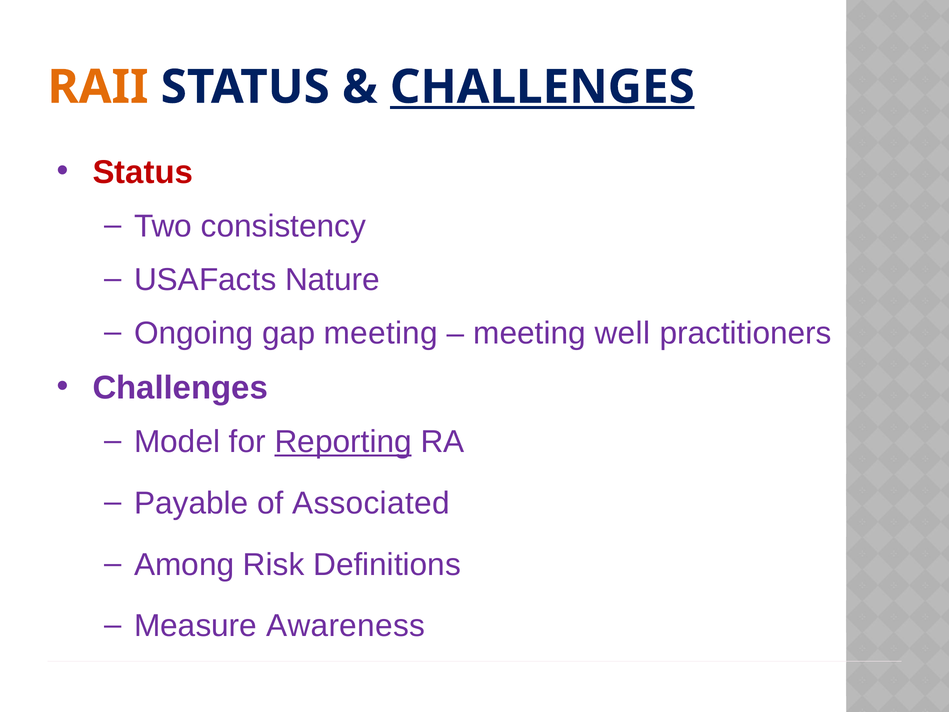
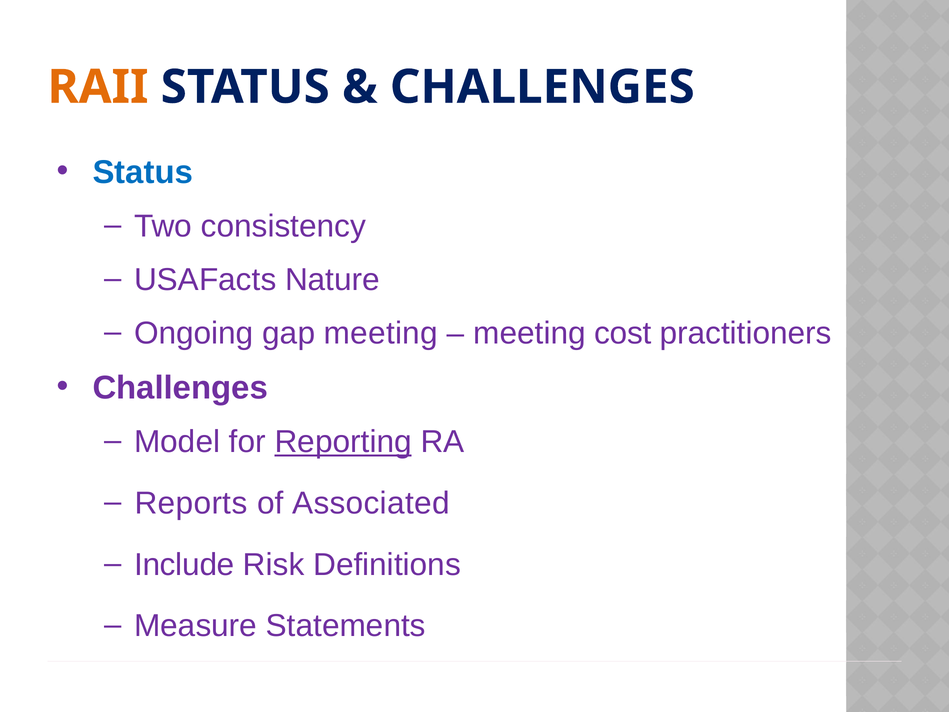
CHALLENGES underline: present -> none (542, 87)
Status colour: red -> blue (143, 172)
well: well -> cost (623, 333)
Payable: Payable -> Reports (191, 503)
Among: Among -> Include (184, 564)
Awareness: Awareness -> Statements (346, 626)
